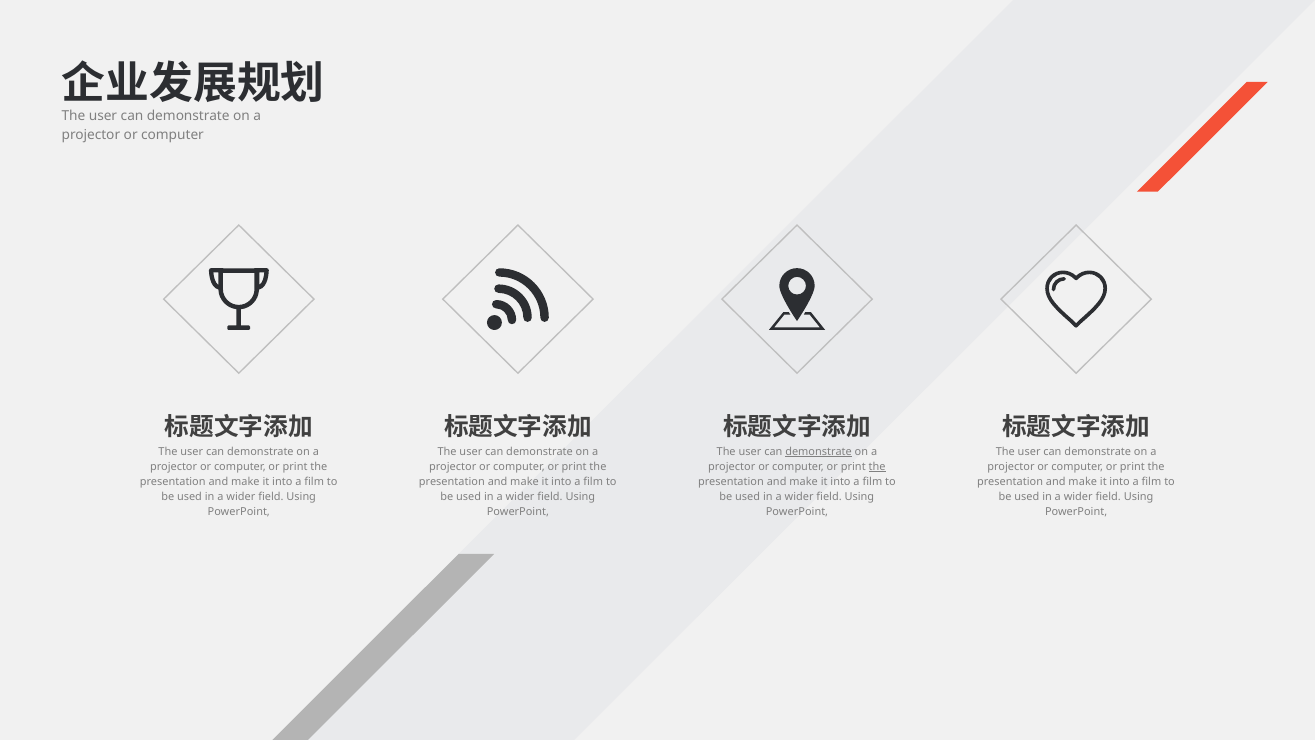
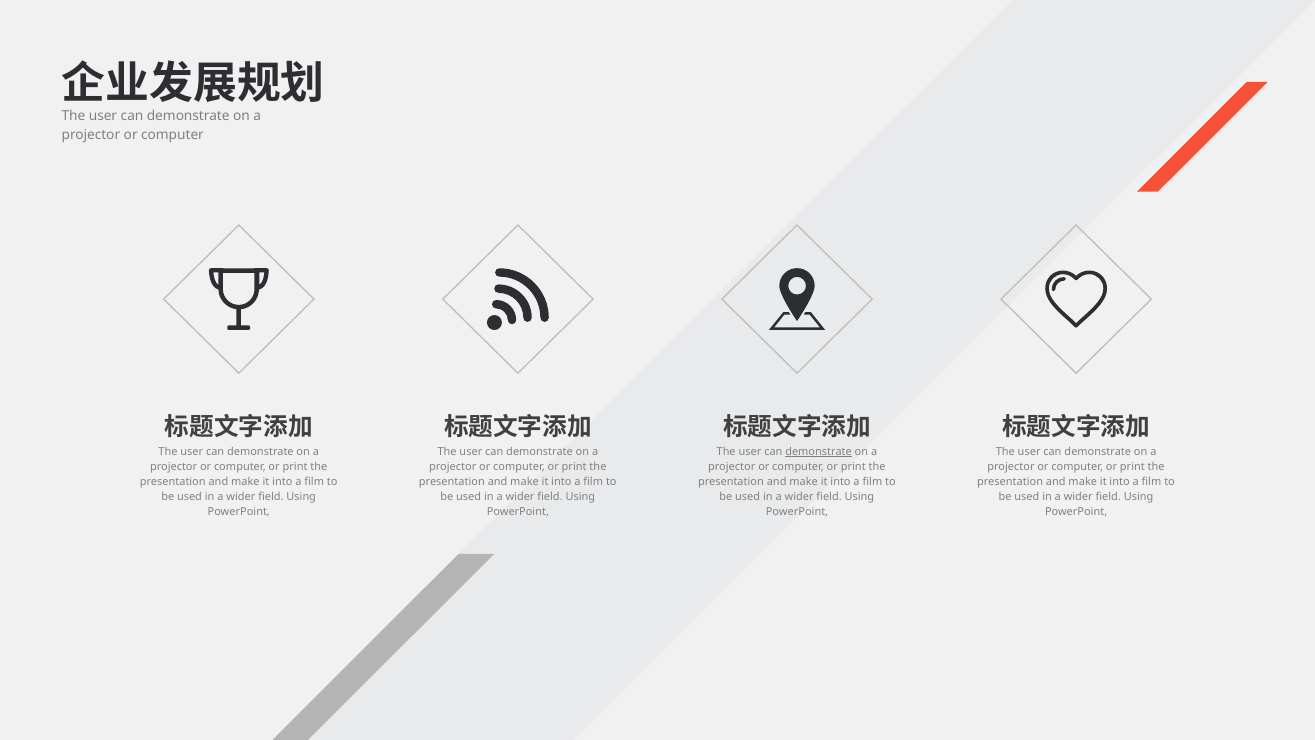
the underline: present -> none (877, 467)
